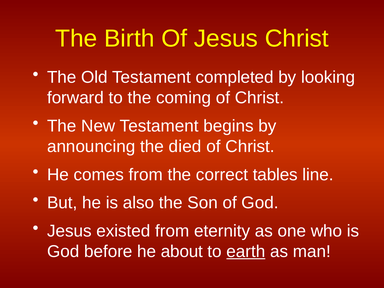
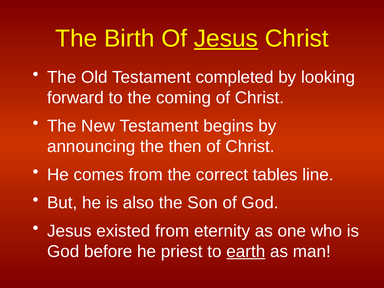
Jesus underline: none -> present (226, 39)
died: died -> then (185, 146)
about: about -> priest (182, 251)
